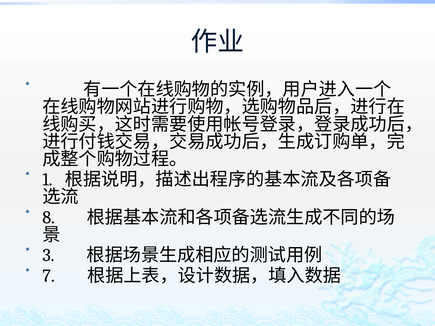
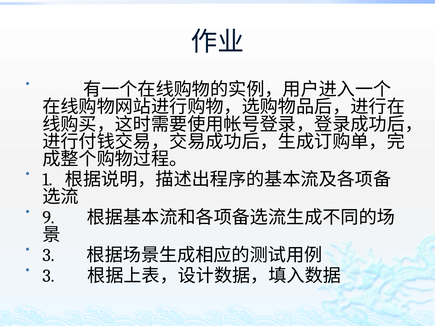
8: 8 -> 9 (49, 218)
7: 7 -> 3 (49, 276)
